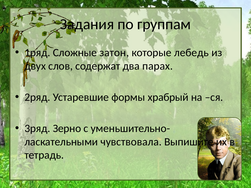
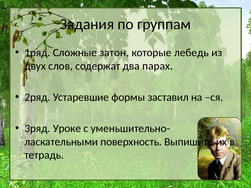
храбрый: храбрый -> заставил (168, 97)
Зерно: Зерно -> Уроке (67, 129)
чувствовала: чувствовала -> поверхность (131, 142)
